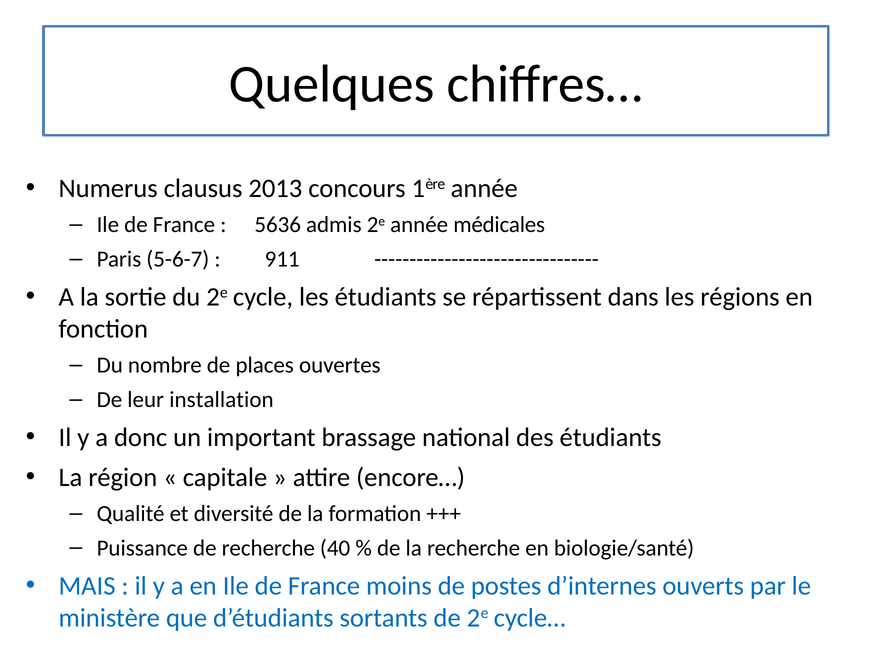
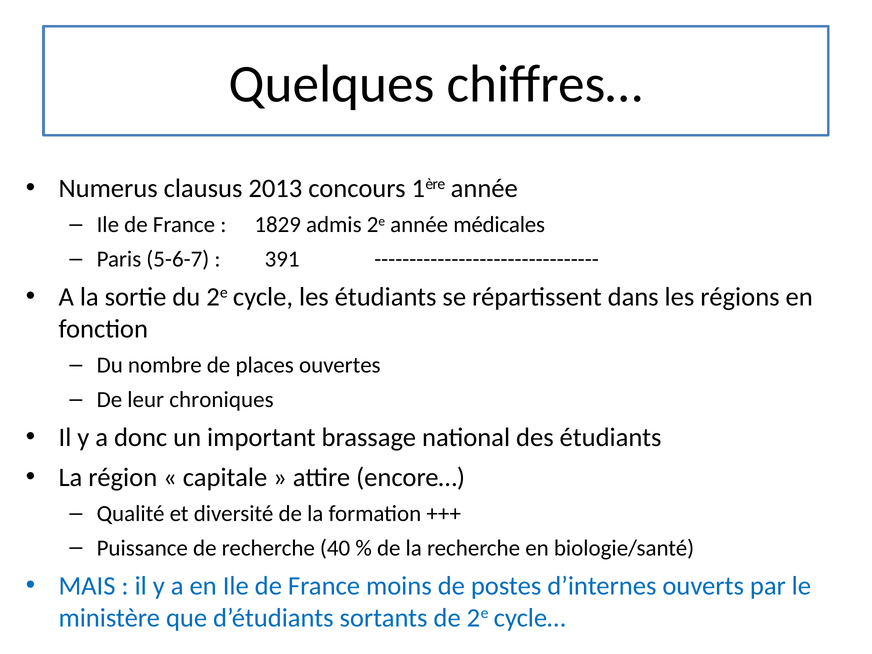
5636: 5636 -> 1829 (278, 225)
911: 911 -> 391 (282, 259)
installation: installation -> chroniques (221, 400)
